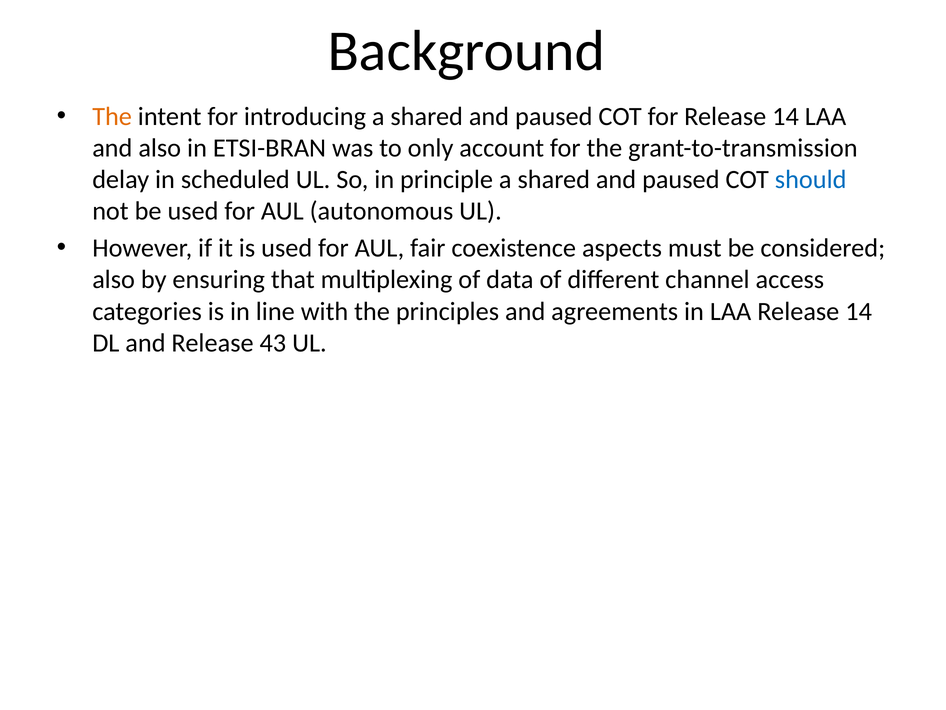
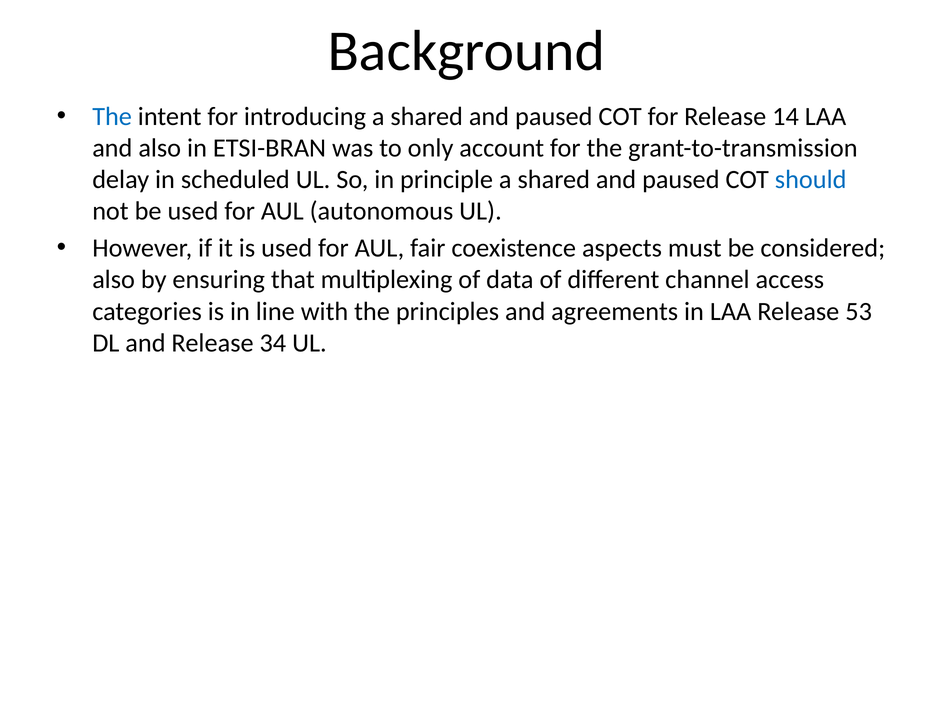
The colour: orange -> blue (112, 116)
LAA Release 14: 14 -> 53 (859, 311)
43: 43 -> 34 (273, 343)
